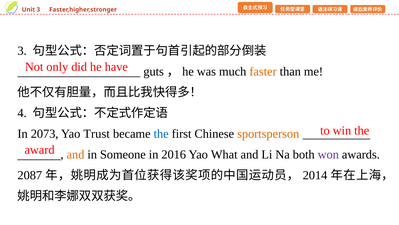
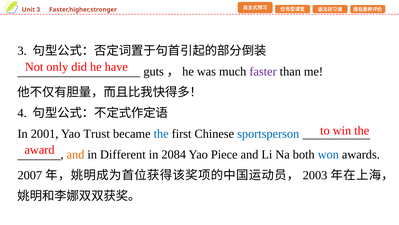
faster colour: orange -> purple (263, 71)
2073: 2073 -> 2001 (45, 133)
sportsperson colour: orange -> blue (268, 133)
Someone: Someone -> Different (123, 154)
2016: 2016 -> 2084 (174, 154)
What: What -> Piece (224, 154)
won colour: purple -> blue (328, 154)
2087: 2087 -> 2007 (30, 175)
2014: 2014 -> 2003 (315, 175)
